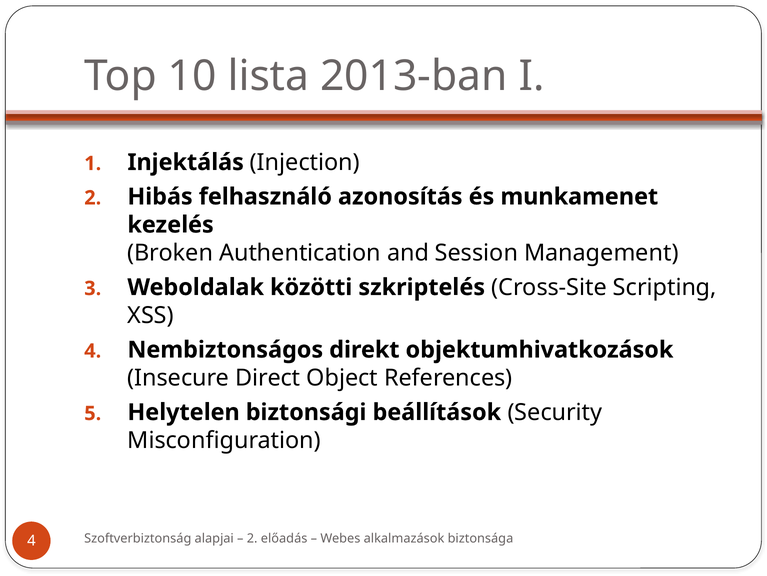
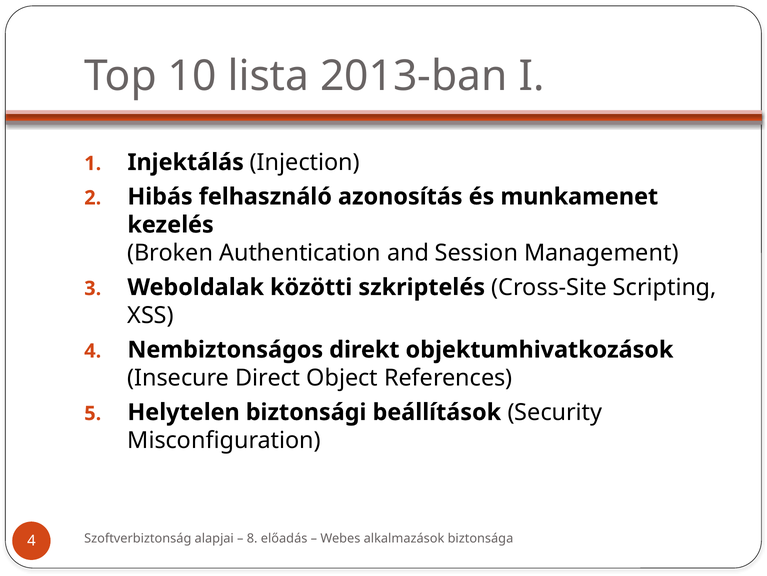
2: 2 -> 8 (252, 538)
